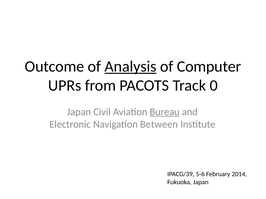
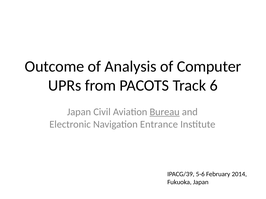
Analysis underline: present -> none (131, 67)
0: 0 -> 6 (214, 86)
Between: Between -> Entrance (159, 125)
